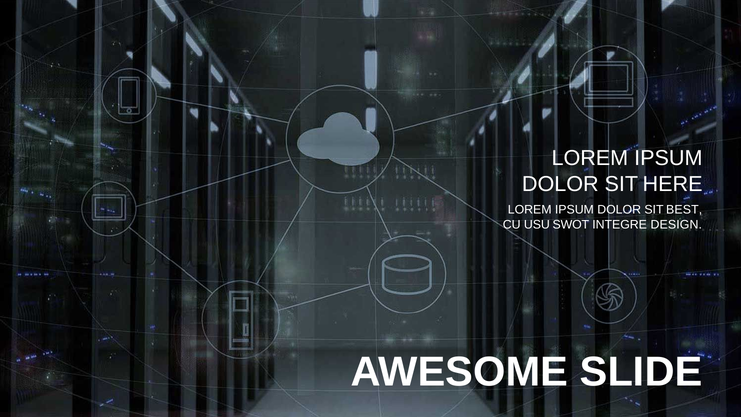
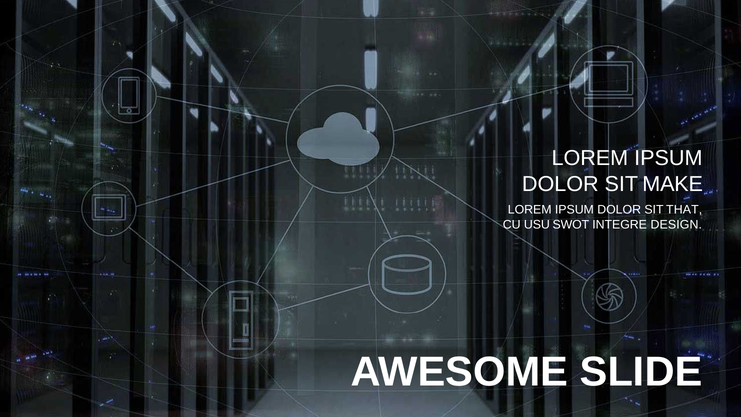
HERE: HERE -> MAKE (673, 184)
BEST: BEST -> THAT (684, 210)
